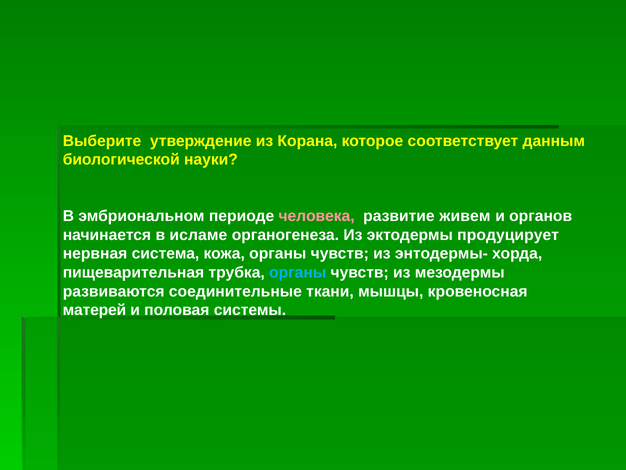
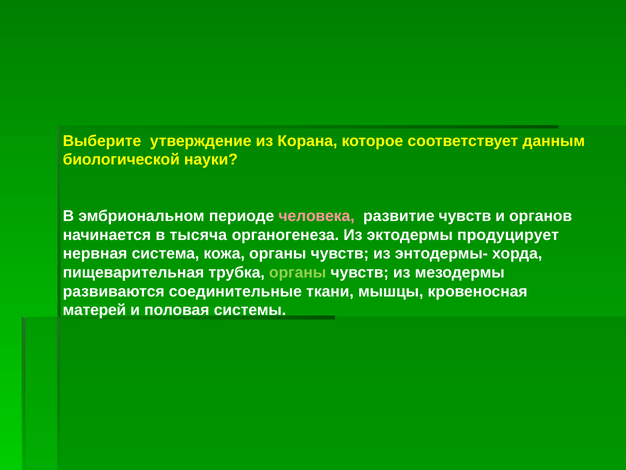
развитие живем: живем -> чувств (465, 216)
исламе: исламе -> тысяча (198, 235)
органы colour: light blue -> light green (298, 272)
